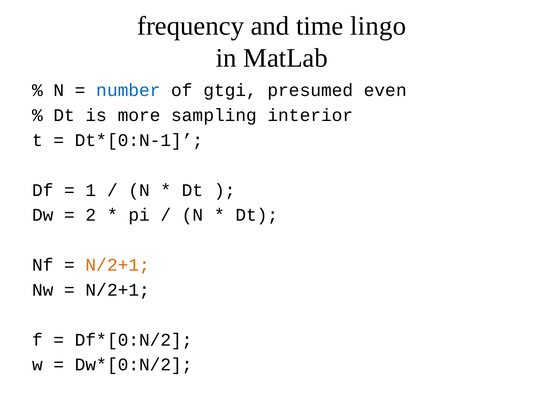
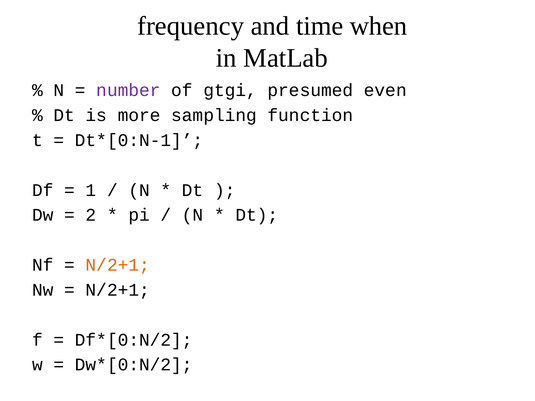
lingo: lingo -> when (378, 26)
number colour: blue -> purple (128, 90)
interior: interior -> function (310, 115)
